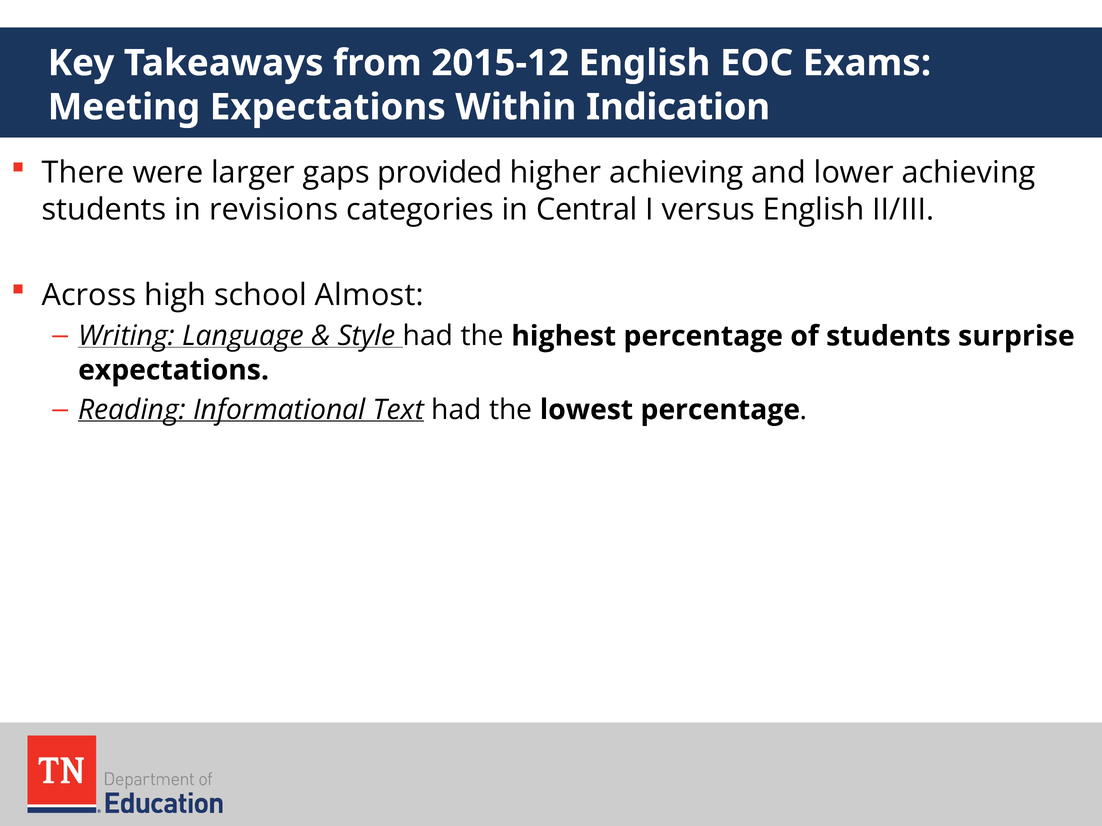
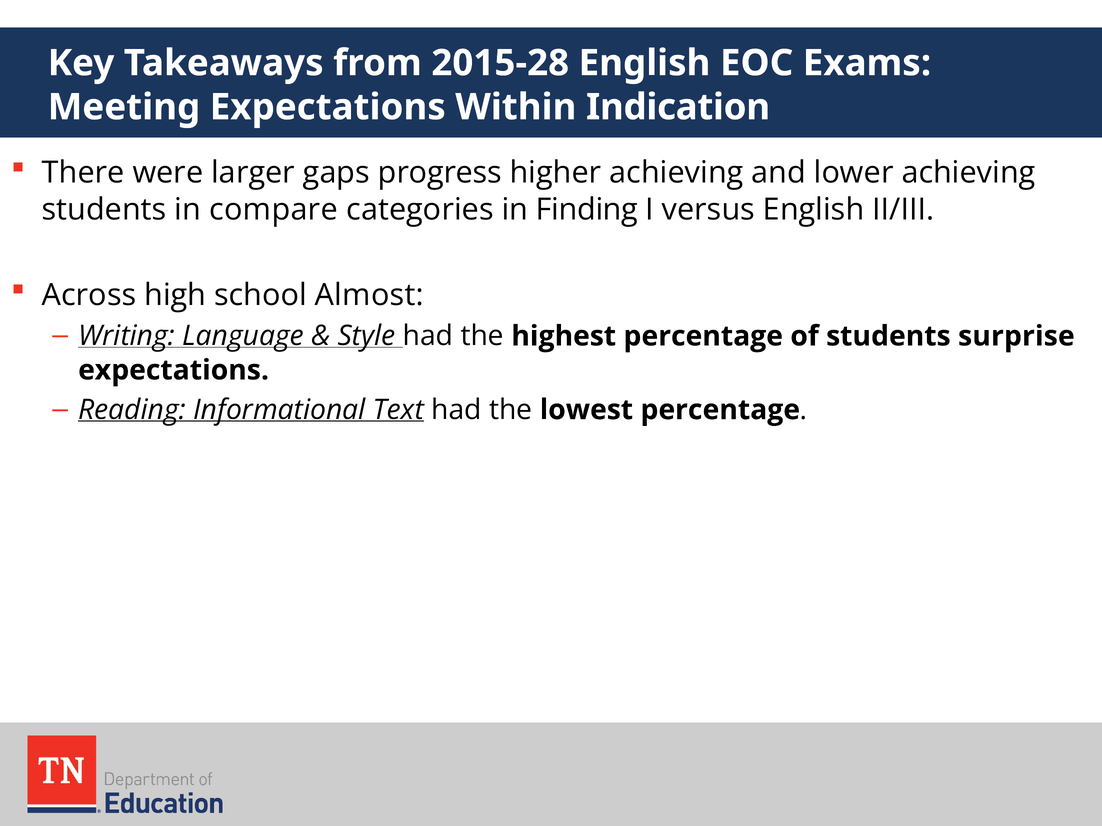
2015-12: 2015-12 -> 2015-28 (500, 63)
provided: provided -> progress (440, 173)
revisions: revisions -> compare (274, 210)
Central: Central -> Finding (587, 210)
